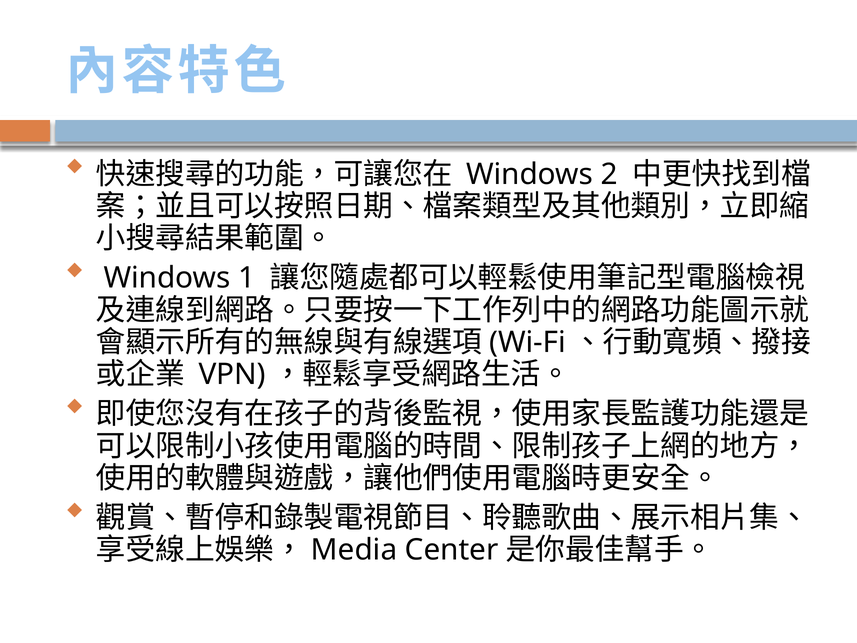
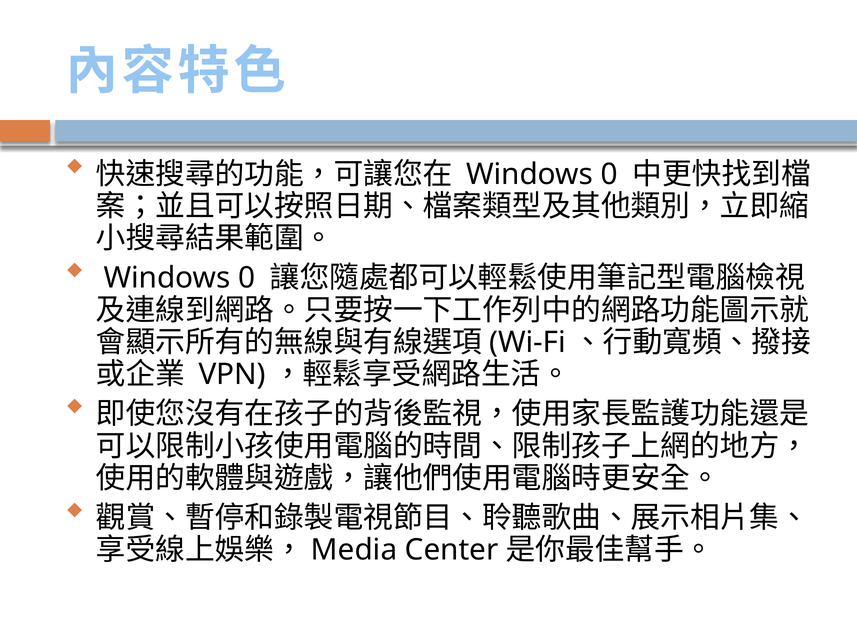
2: 2 -> 0 (609, 174)
1: 1 -> 0 (247, 278)
